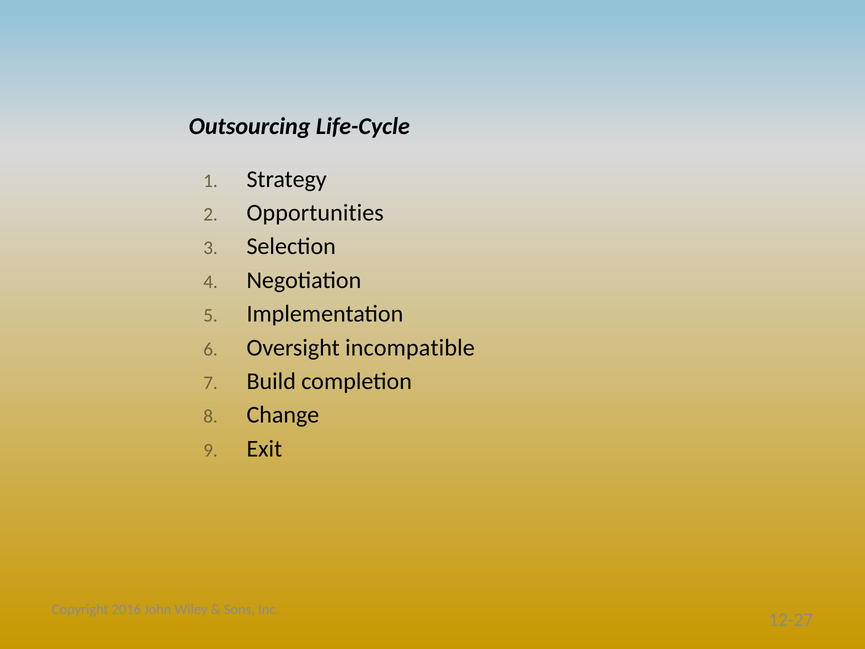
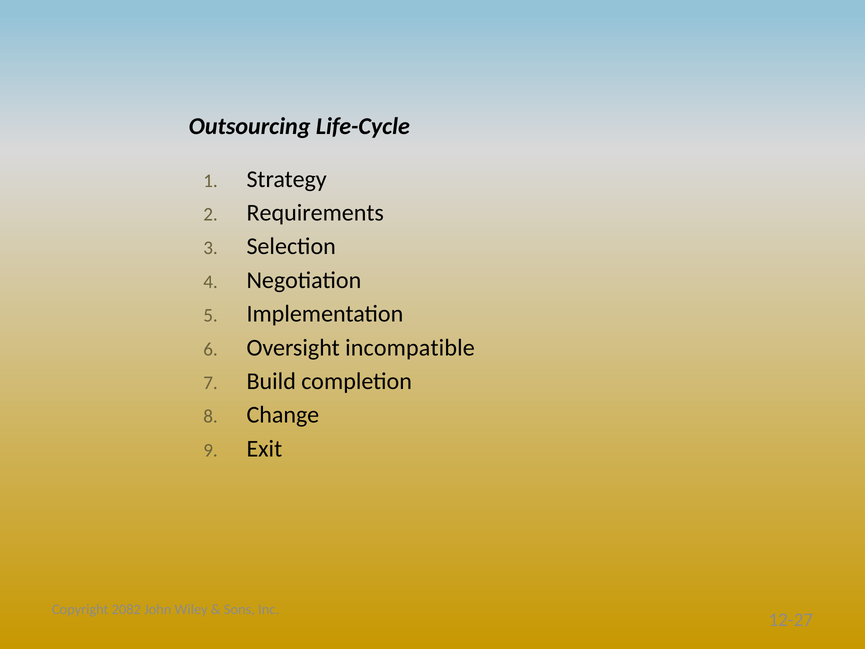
Opportunities: Opportunities -> Requirements (315, 213)
2016: 2016 -> 2082 (126, 609)
